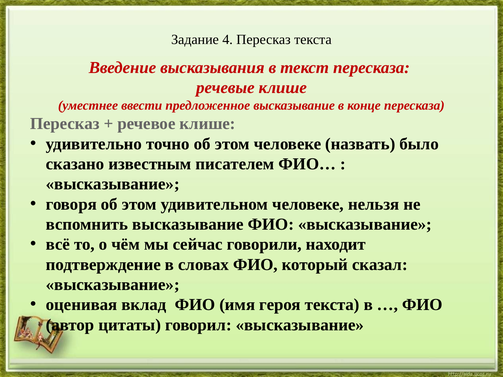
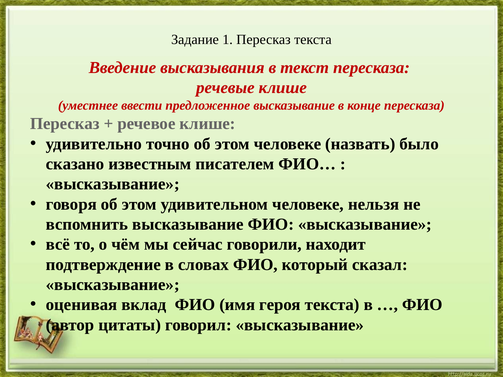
4: 4 -> 1 (228, 39)
